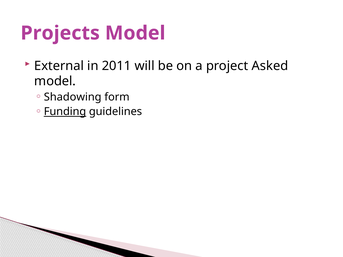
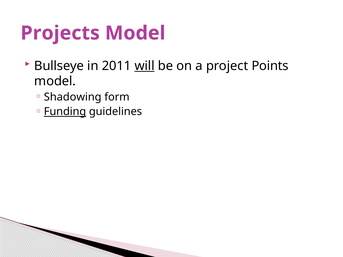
External: External -> Bullseye (59, 66)
will underline: none -> present (145, 66)
Asked: Asked -> Points (270, 66)
